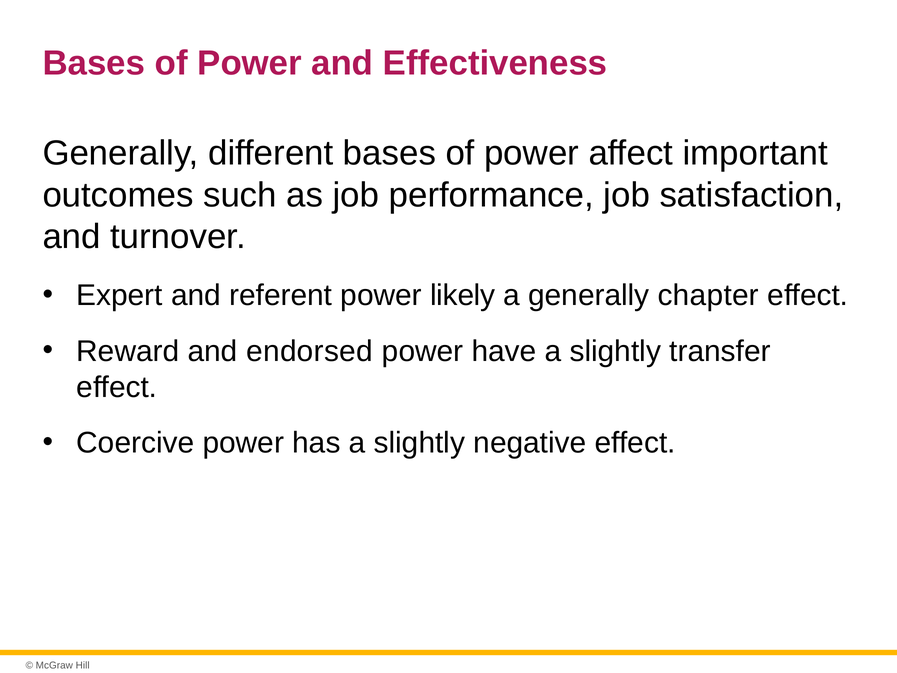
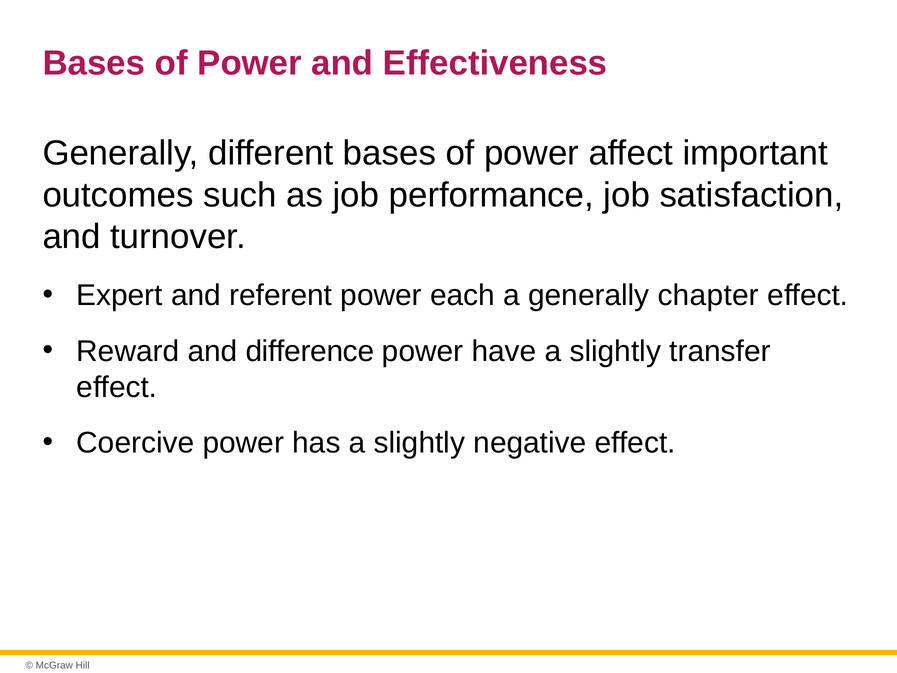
likely: likely -> each (463, 295)
endorsed: endorsed -> difference (310, 351)
